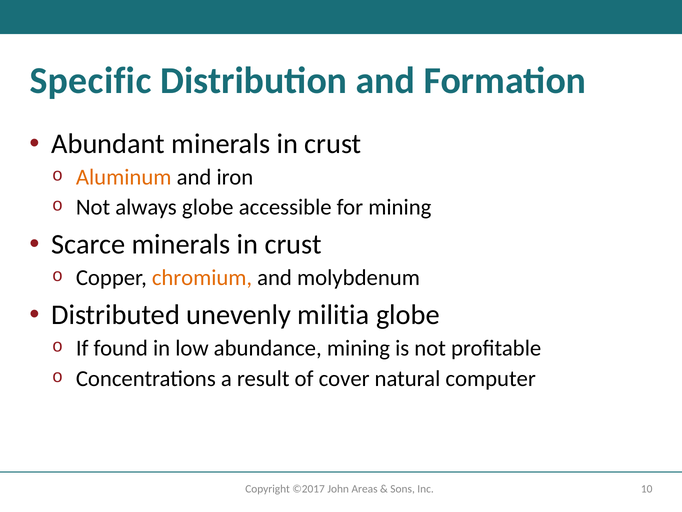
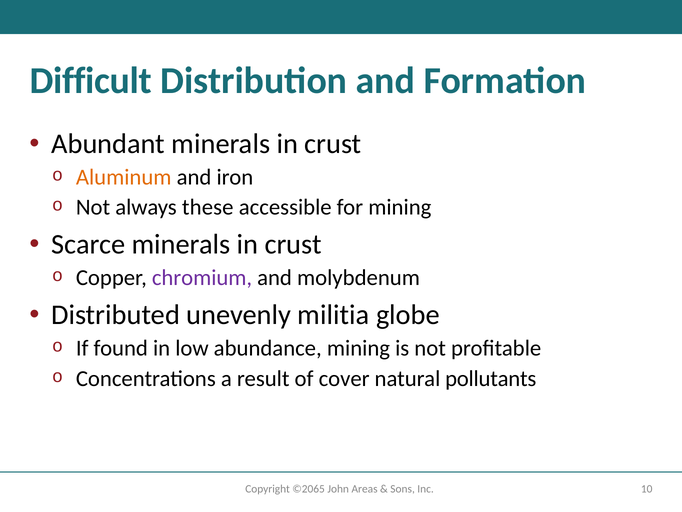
Specific: Specific -> Difficult (91, 80)
always globe: globe -> these (208, 207)
chromium colour: orange -> purple (202, 278)
computer: computer -> pollutants (491, 378)
©2017: ©2017 -> ©2065 (309, 488)
